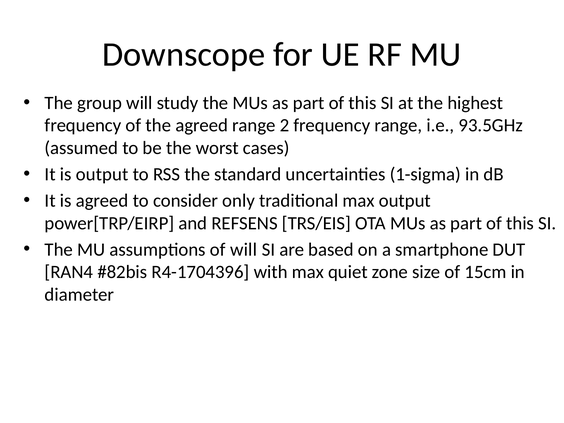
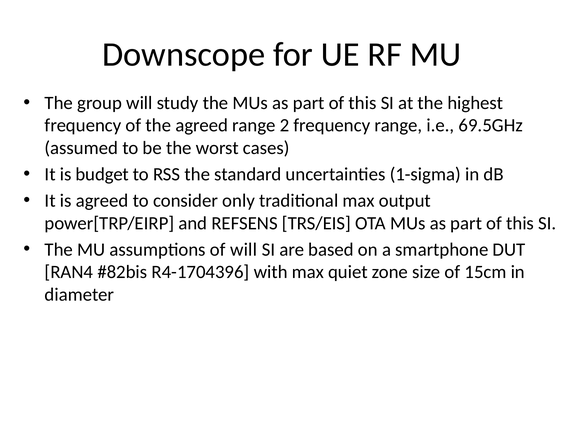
93.5GHz: 93.5GHz -> 69.5GHz (491, 125)
is output: output -> budget (102, 174)
